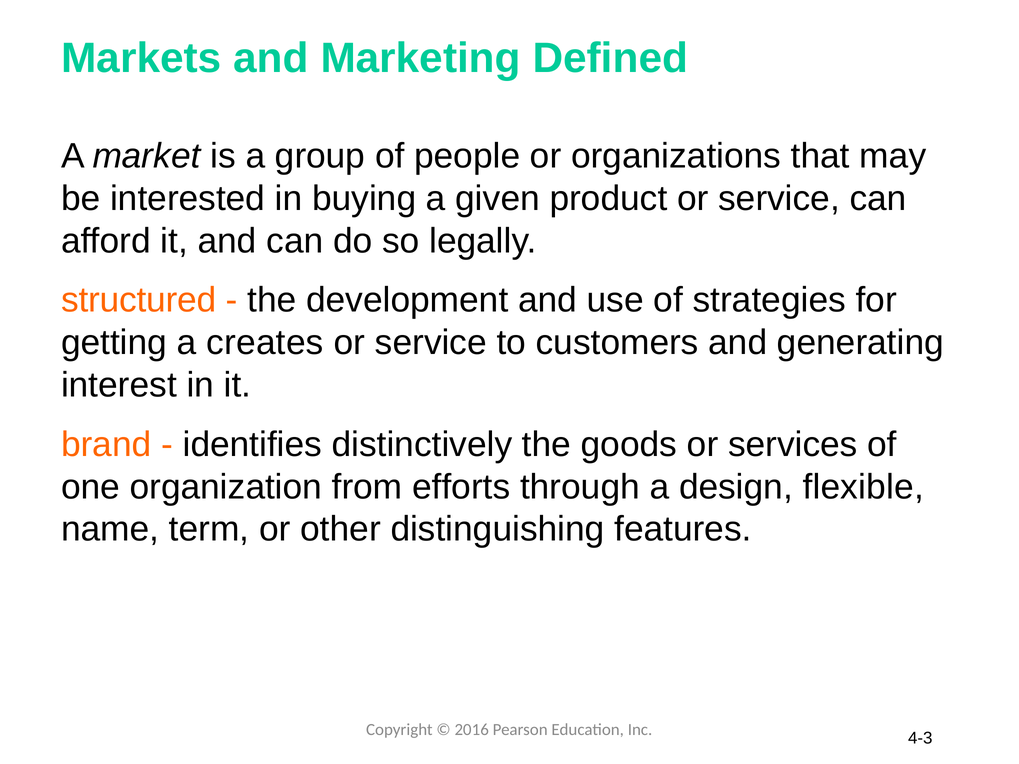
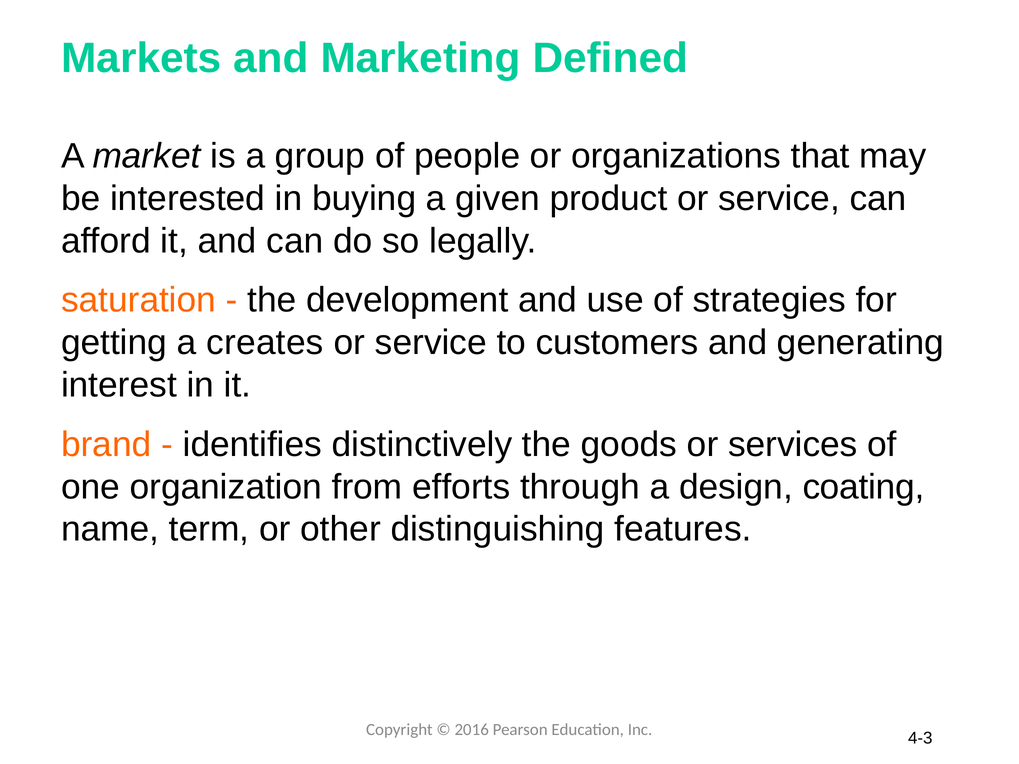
structured: structured -> saturation (139, 300)
flexible: flexible -> coating (864, 487)
